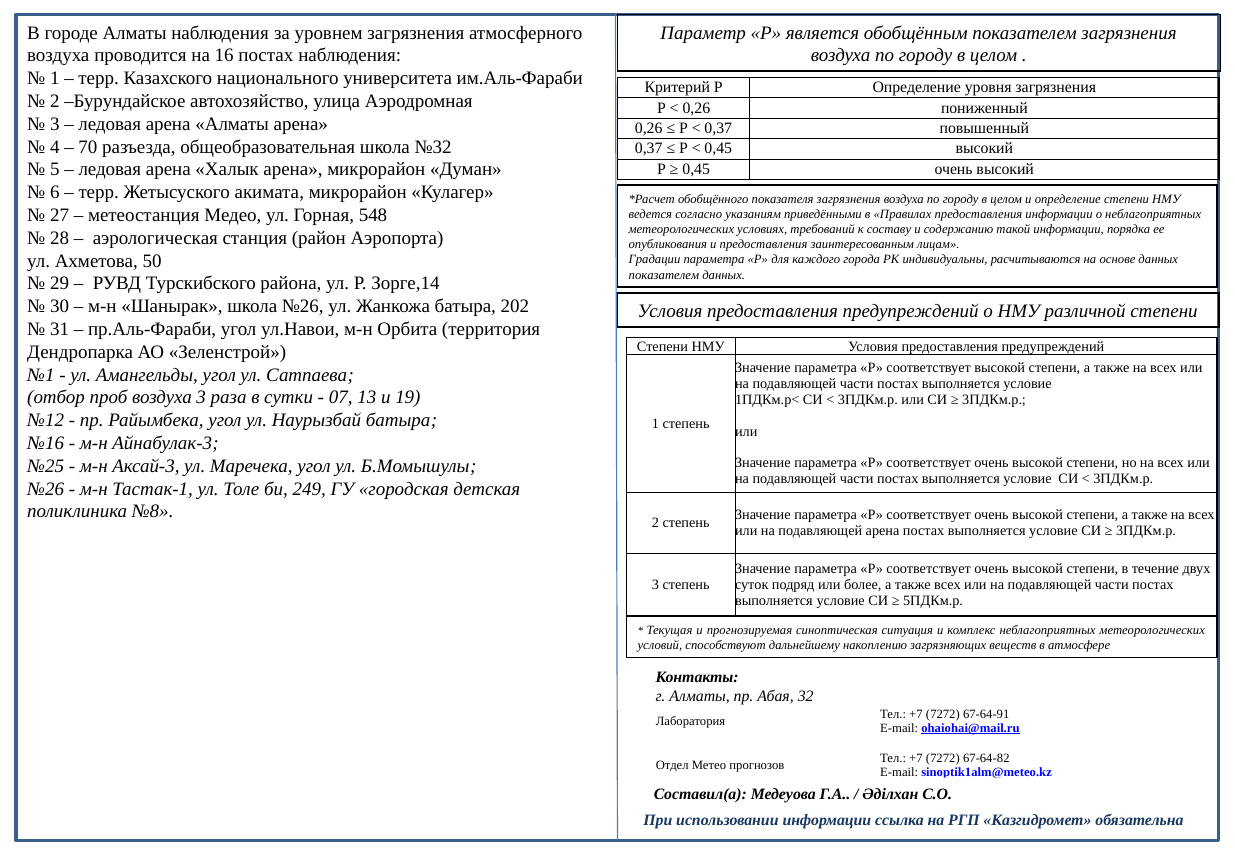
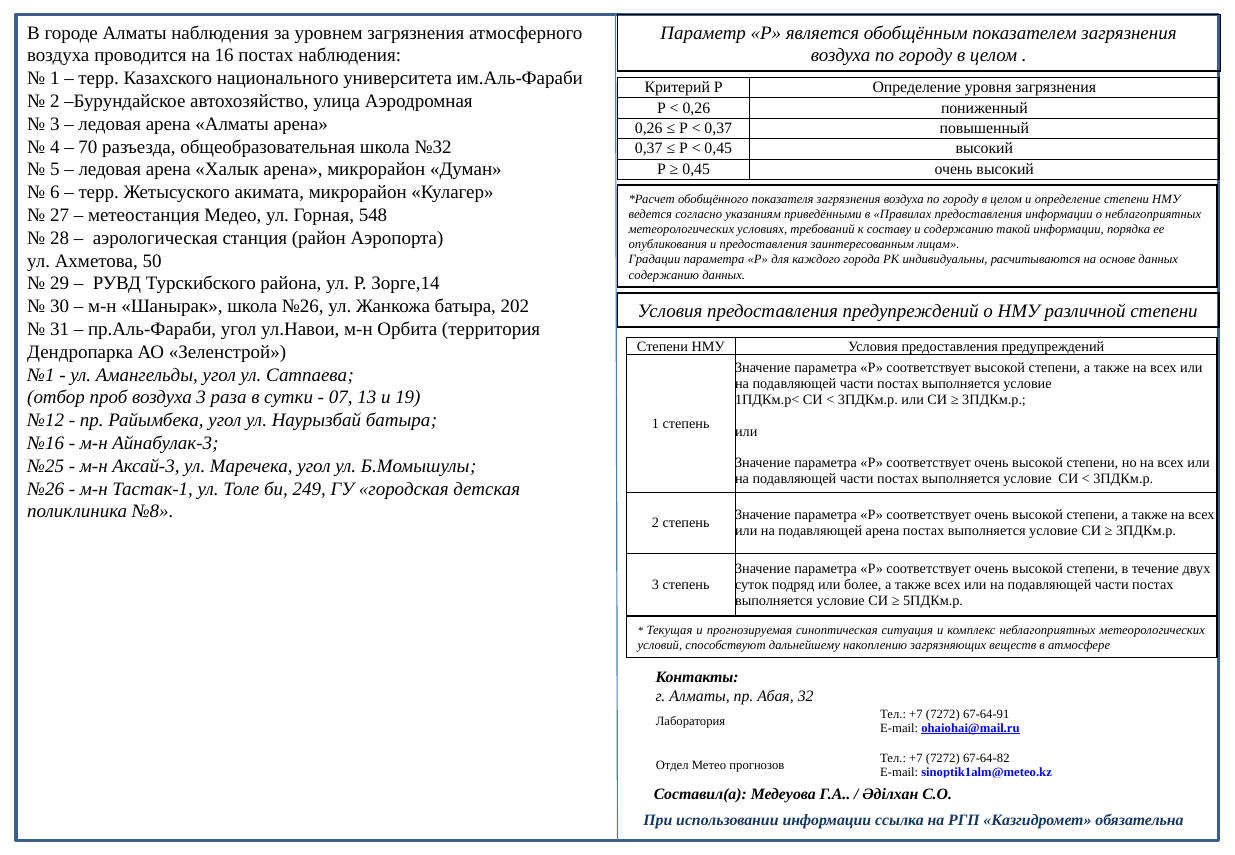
показателем: показателем -> содержанию (664, 275)
